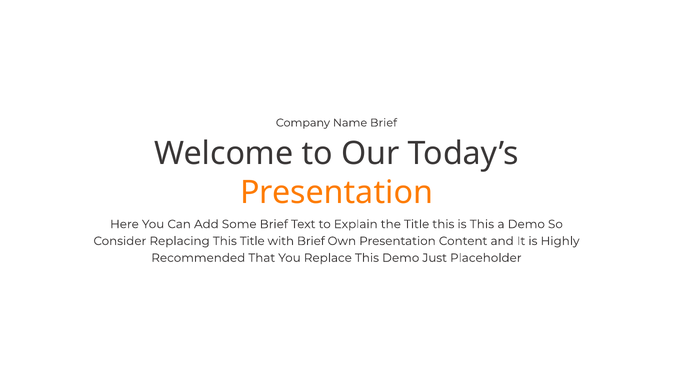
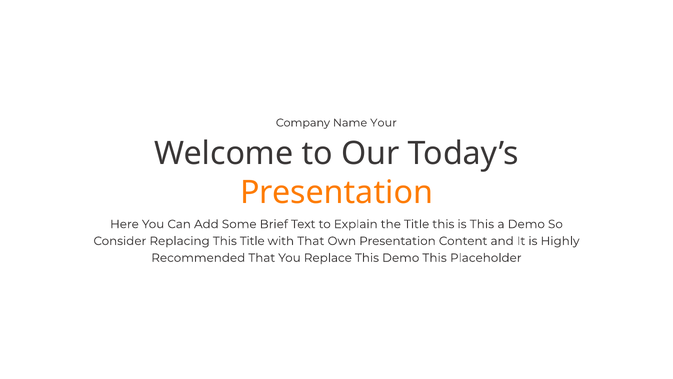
Name Brief: Brief -> Your (384, 123)
with Brief: Brief -> That (311, 241)
Demo Just: Just -> This (435, 258)
